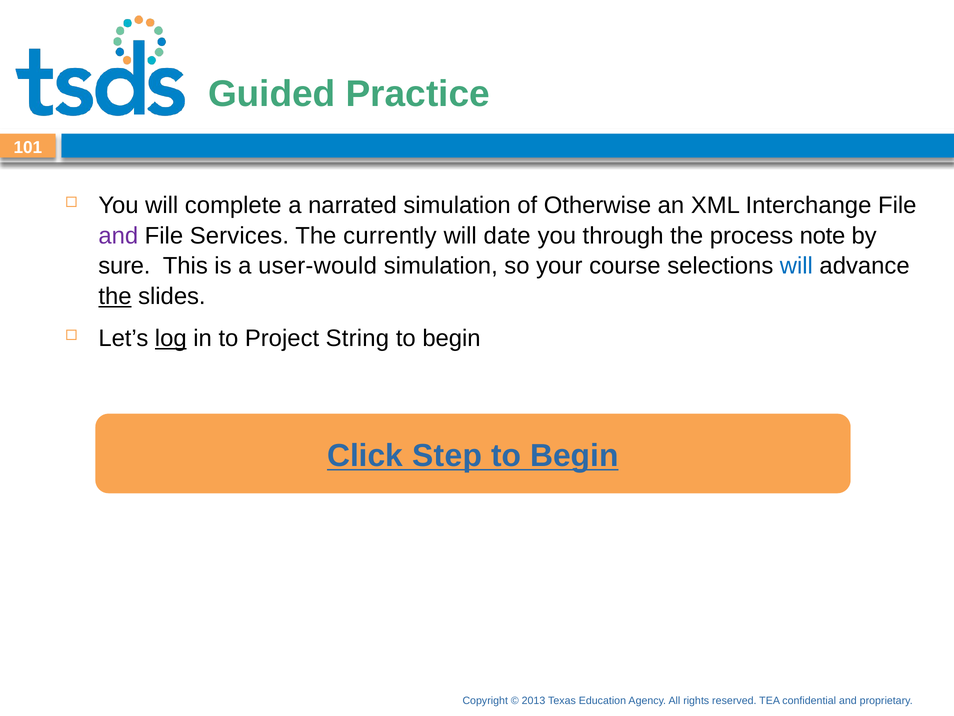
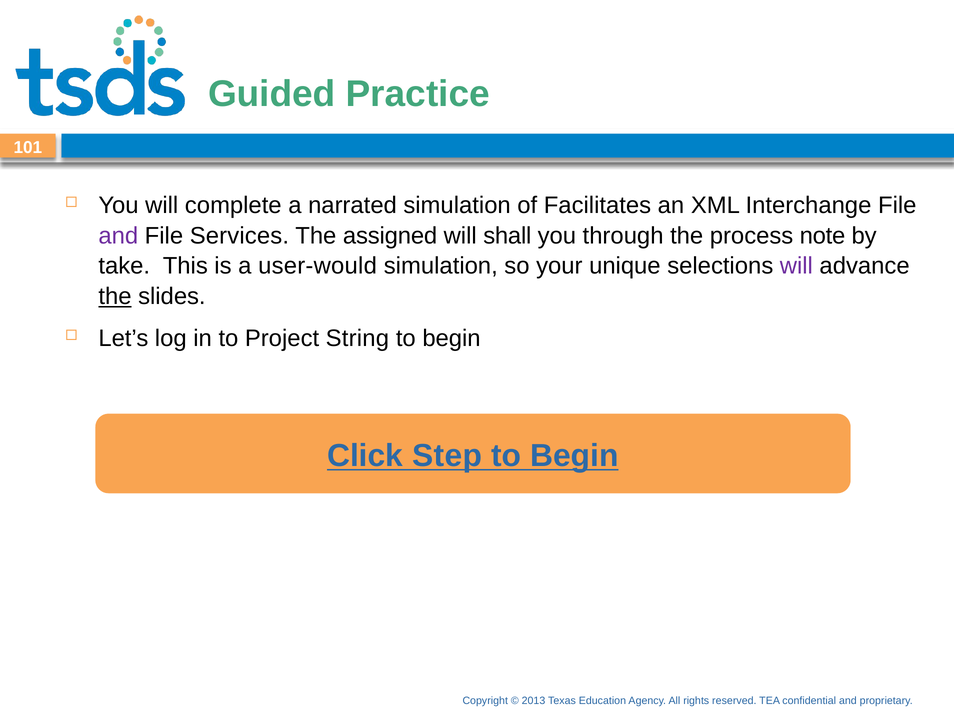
Otherwise: Otherwise -> Facilitates (597, 205)
currently: currently -> assigned (390, 236)
date: date -> shall (507, 236)
sure: sure -> take (124, 266)
course: course -> unique (625, 266)
will colour: blue -> purple (796, 266)
log underline: present -> none (171, 338)
